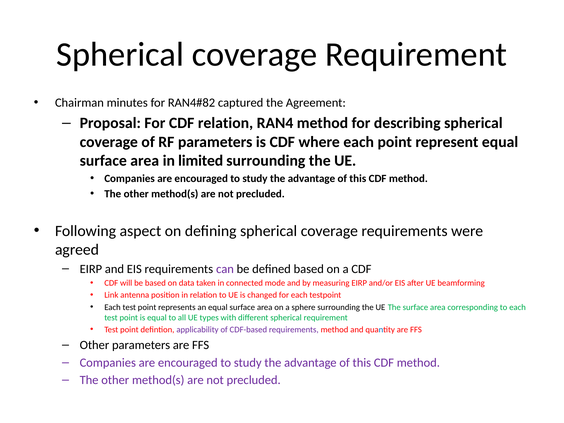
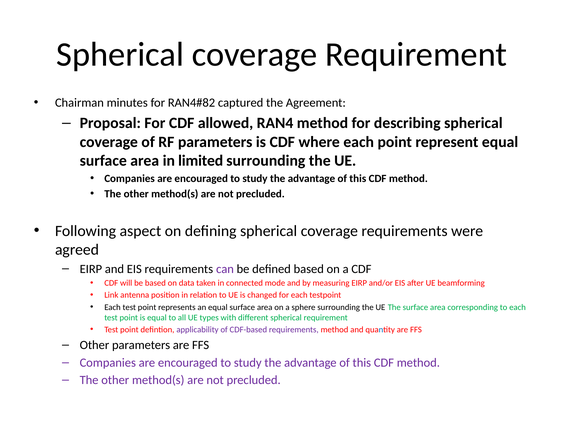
CDF relation: relation -> allowed (226, 123)
